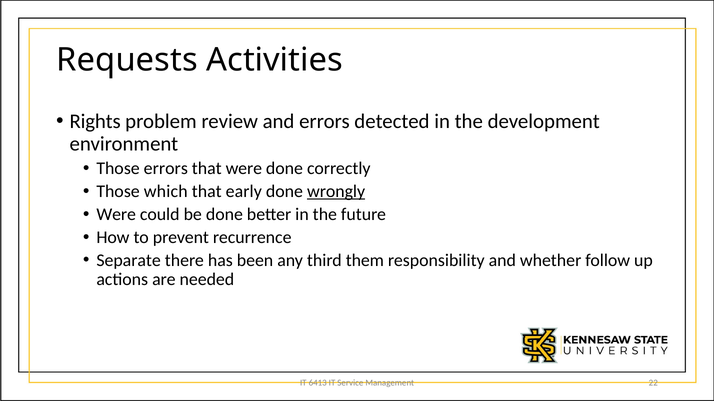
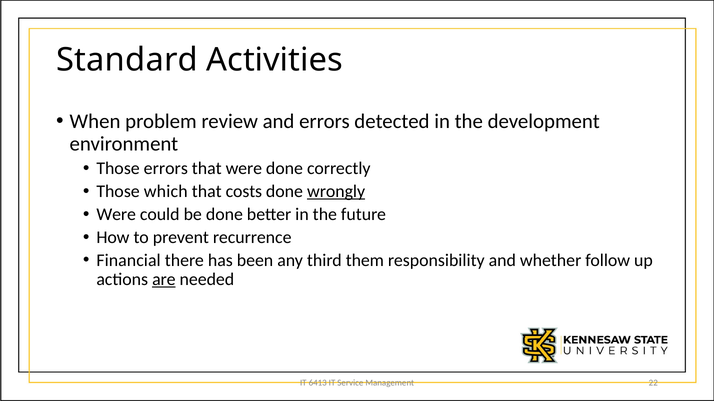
Requests: Requests -> Standard (127, 60)
Rights: Rights -> When (95, 122)
early: early -> costs (244, 192)
Separate: Separate -> Financial (129, 261)
are underline: none -> present (164, 280)
